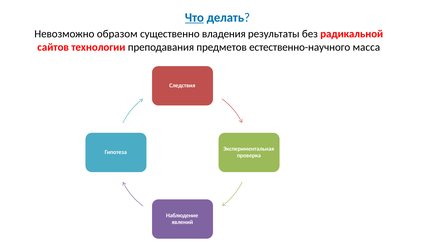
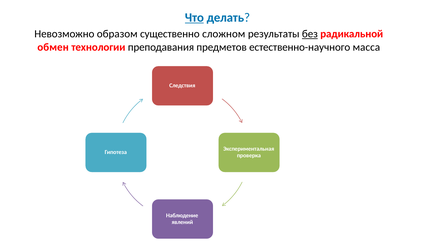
владения: владения -> сложном (224, 34)
без underline: none -> present (310, 34)
сайтов: сайтов -> обмен (53, 47)
